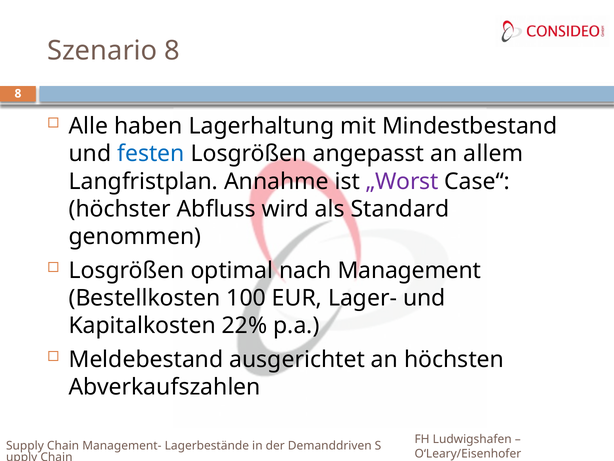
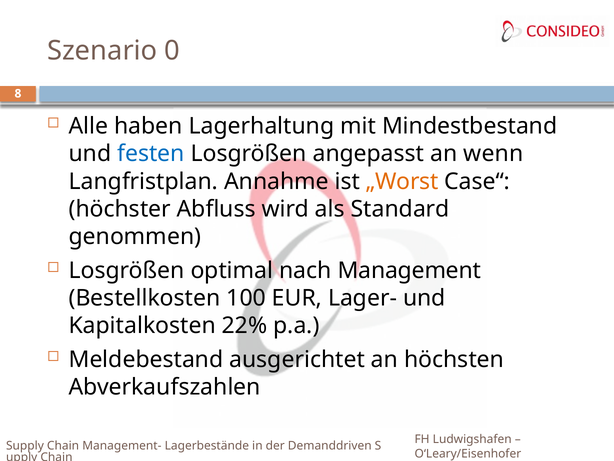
Szenario 8: 8 -> 0 (172, 51)
allem: allem -> wenn (493, 154)
„Worst colour: purple -> orange (402, 181)
